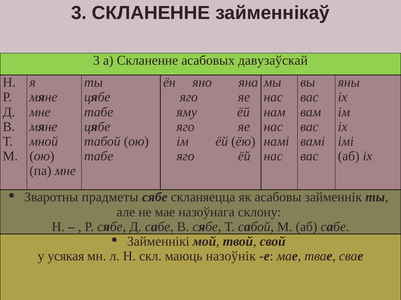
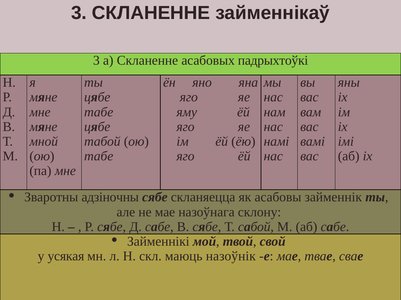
давузаўскай: давузаўскай -> падрыхтоўкі (273, 61)
прадметы: прадметы -> адзіночны (110, 198)
